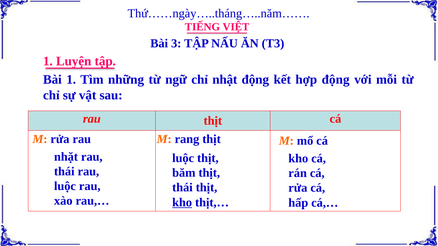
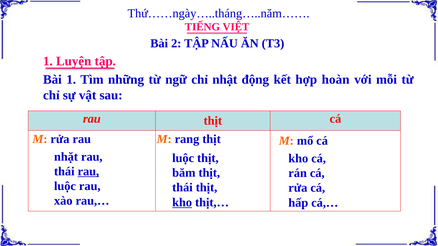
3: 3 -> 2 (176, 43)
hợp động: động -> hoàn (336, 80)
rau underline: none -> present (88, 171)
